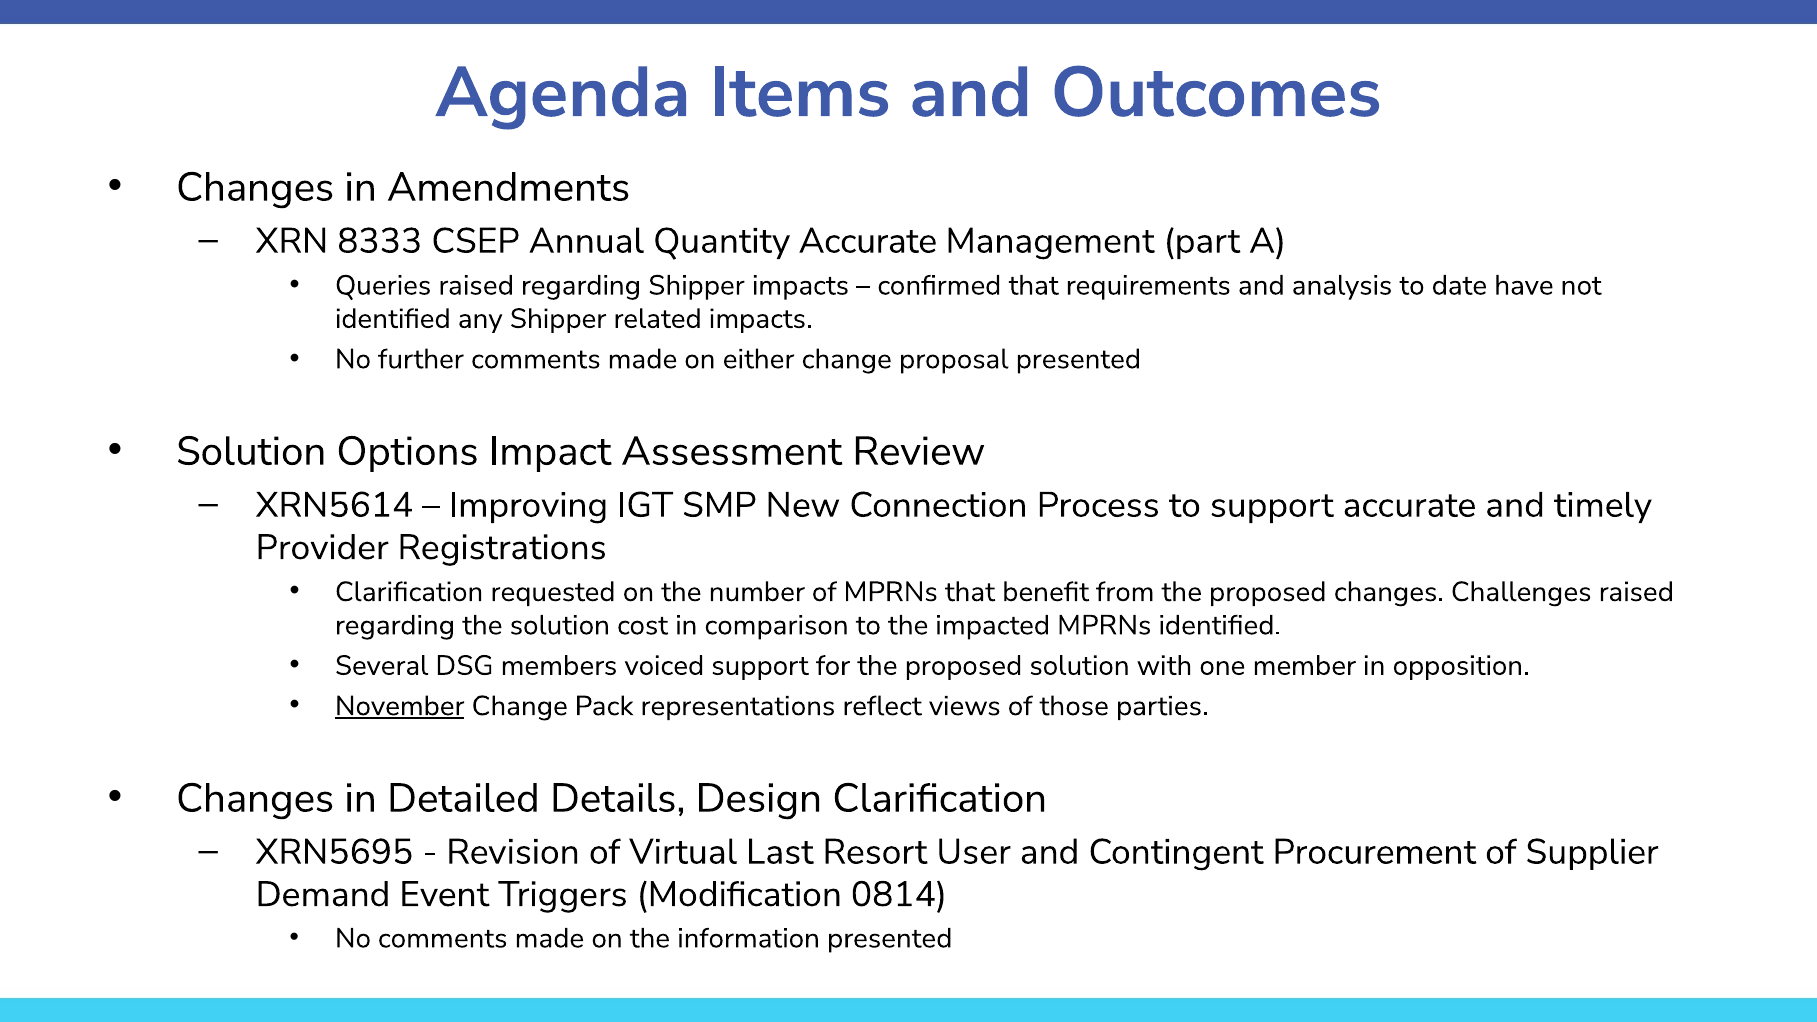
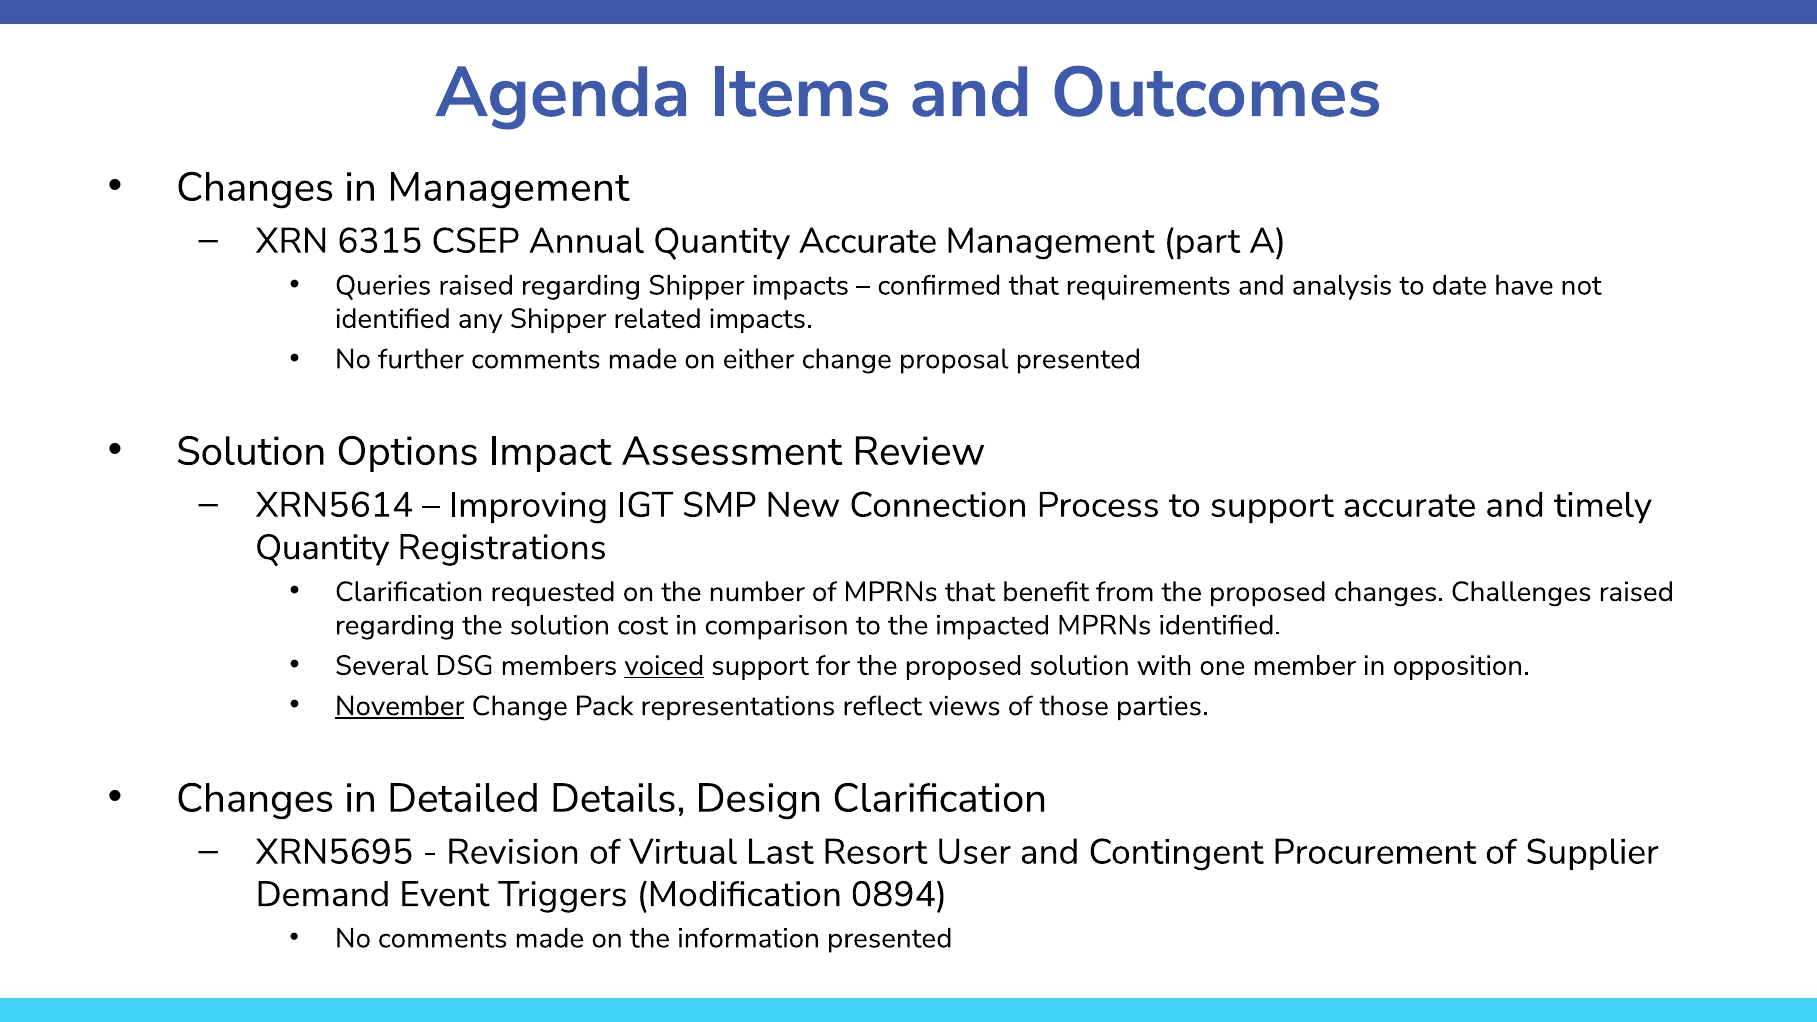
in Amendments: Amendments -> Management (508, 187)
8333: 8333 -> 6315 (380, 241)
Provider: Provider -> Quantity (322, 548)
voiced underline: none -> present (664, 666)
0814: 0814 -> 0894 (899, 894)
